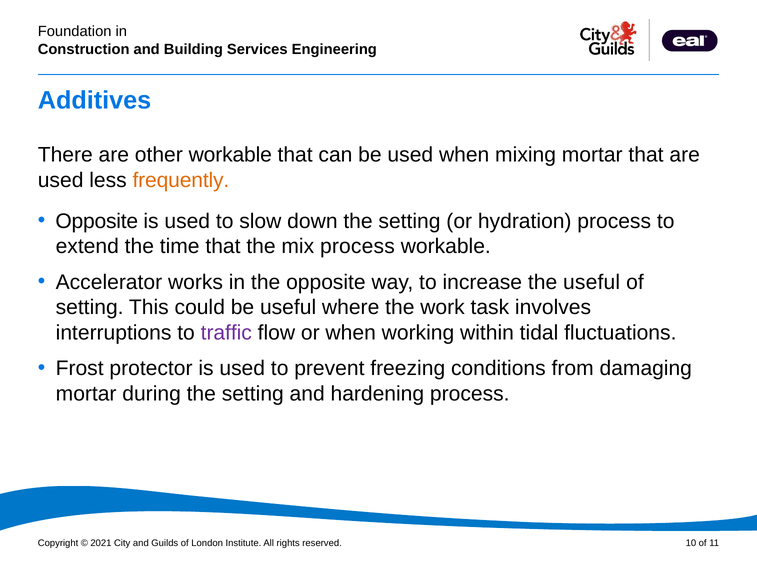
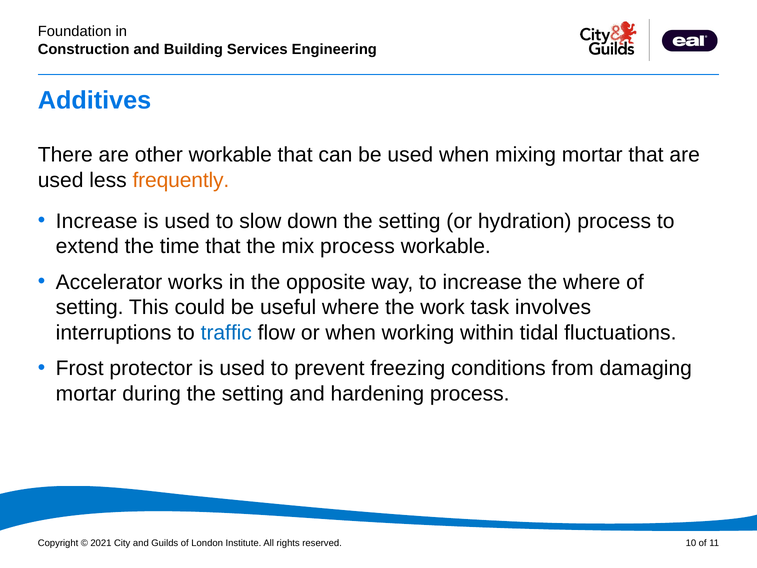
Opposite: Opposite -> Increase (97, 221)
the useful: useful -> where (592, 282)
traffic colour: purple -> blue (226, 333)
